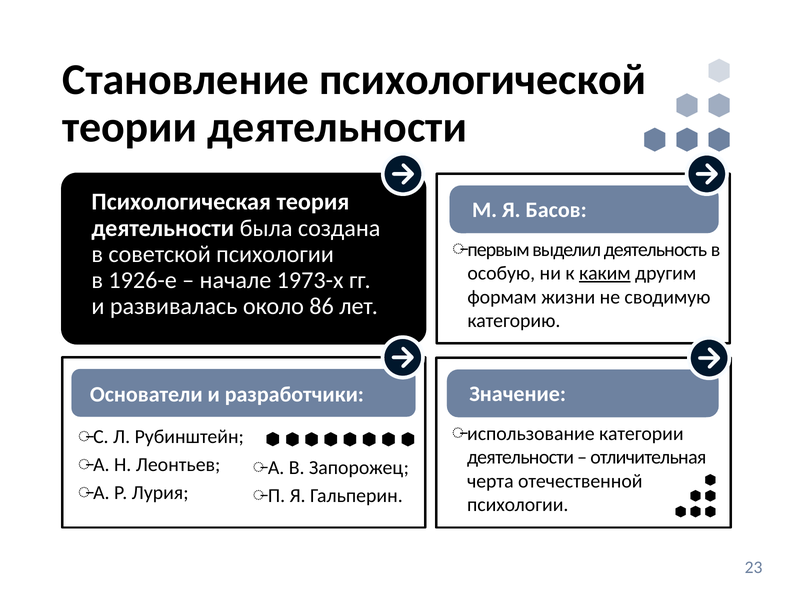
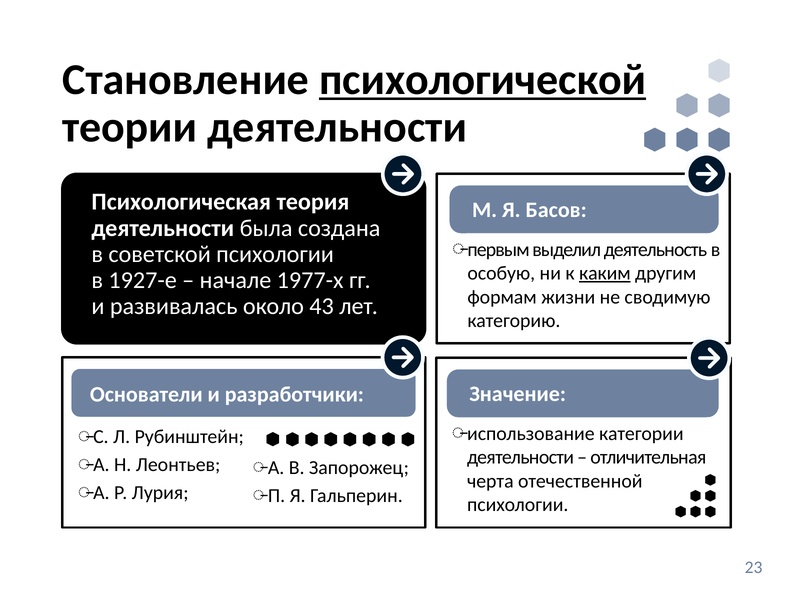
психологической underline: none -> present (483, 80)
1926-е: 1926-е -> 1927-е (143, 280)
1973-х: 1973-х -> 1977-х (310, 280)
86: 86 -> 43 (322, 306)
